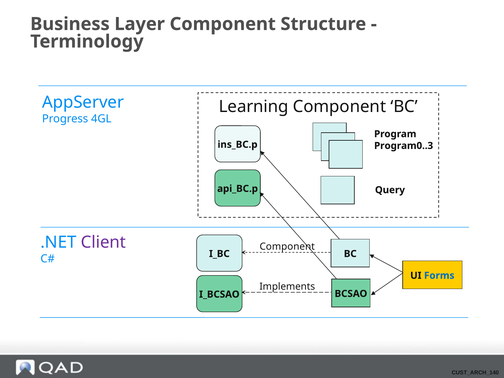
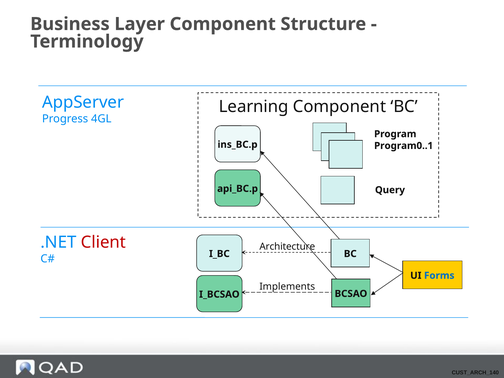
Program0..3: Program0..3 -> Program0..1 (404, 146)
Client colour: purple -> red (103, 242)
Component: Component -> Architecture (287, 247)
